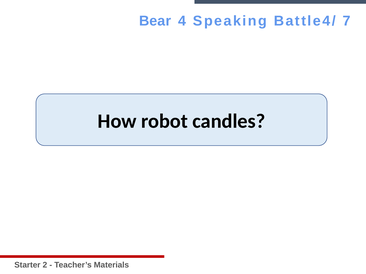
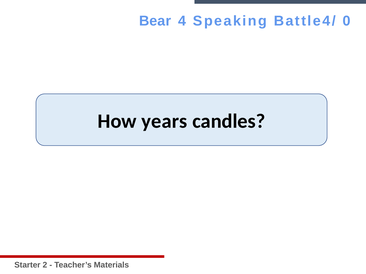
7: 7 -> 0 (347, 21)
robot: robot -> years (164, 121)
